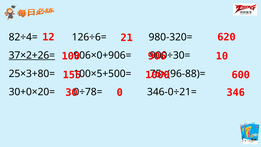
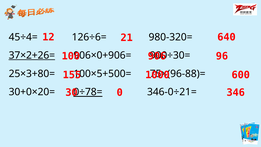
620: 620 -> 640 (226, 37)
82÷4=: 82÷4= -> 45÷4= (23, 37)
10: 10 -> 96 (222, 56)
0÷78= underline: none -> present (88, 92)
